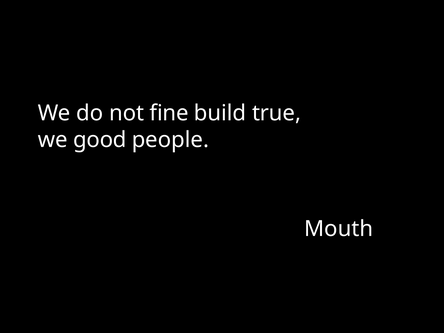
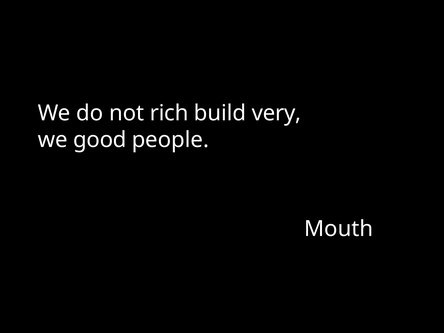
fine: fine -> rich (169, 113)
true: true -> very (277, 113)
